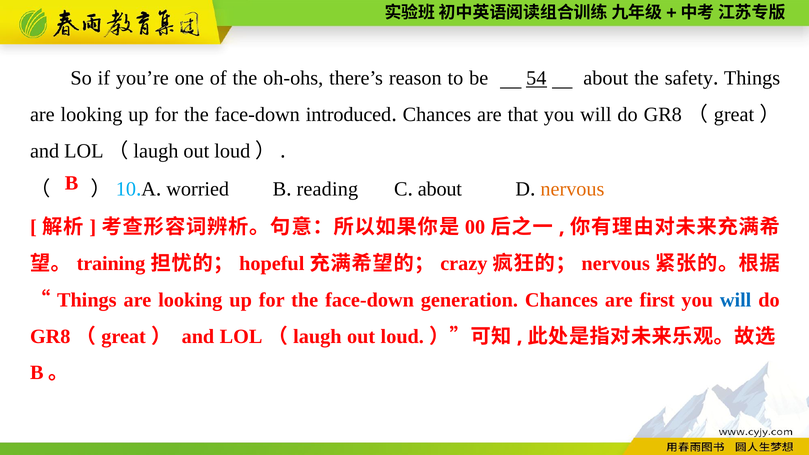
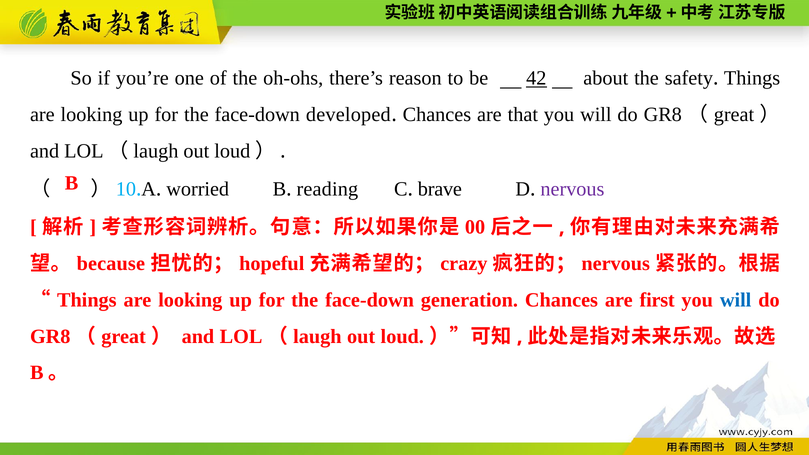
54: 54 -> 42 (536, 78)
introduced: introduced -> developed (348, 115)
about: about -> brave (440, 189)
nervous colour: orange -> purple (572, 189)
training: training -> because (111, 264)
